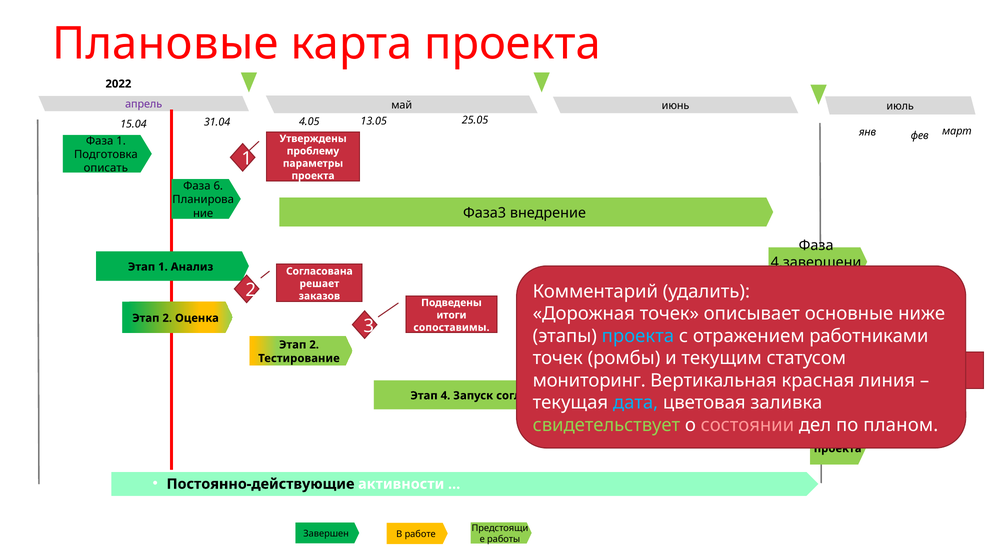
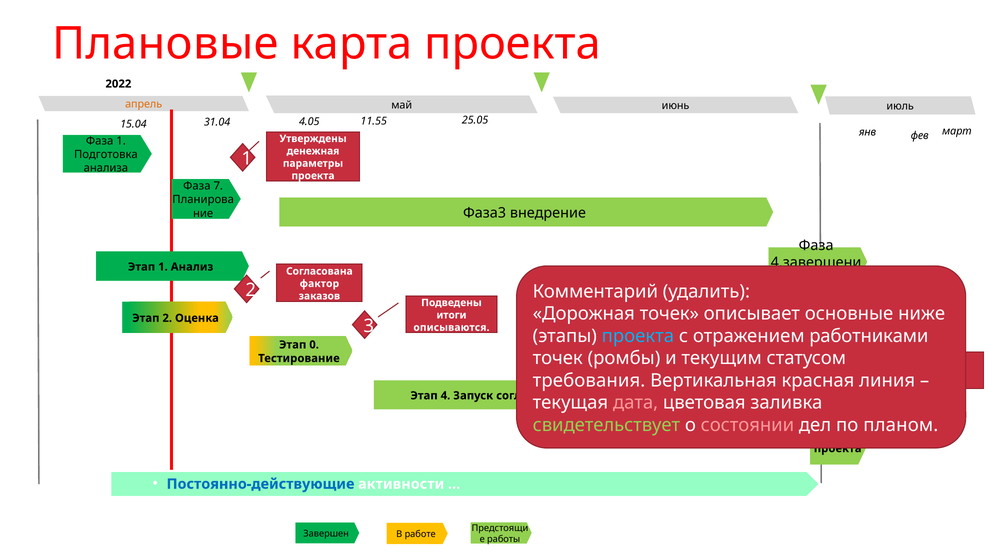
апрель colour: purple -> orange (144, 104)
13.05: 13.05 -> 11.55 (374, 121)
проблему: проблему -> денежная (313, 151)
описать: описать -> анализа (106, 168)
6: 6 -> 7 (218, 186)
решает: решает -> фактор (319, 283)
сопоставимы: сопоставимы -> описываются (451, 327)
2: 2 -> 0 (314, 345)
мониторинг: мониторинг -> требования (589, 380)
дата colour: light blue -> pink (636, 403)
Постоянно-действующие colour: black -> blue (260, 484)
